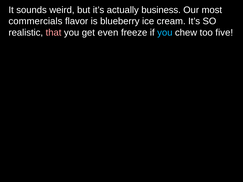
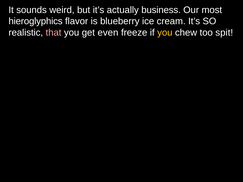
commercials: commercials -> hieroglyphics (36, 21)
you colour: light blue -> yellow (165, 33)
five: five -> spit (224, 33)
